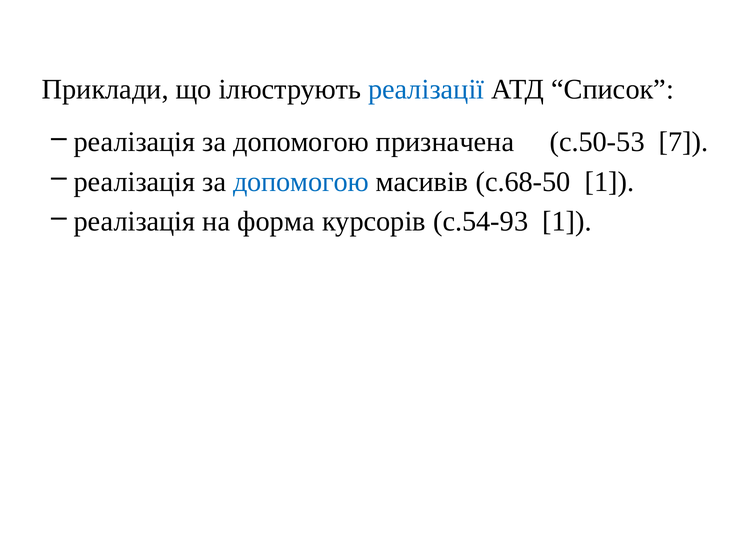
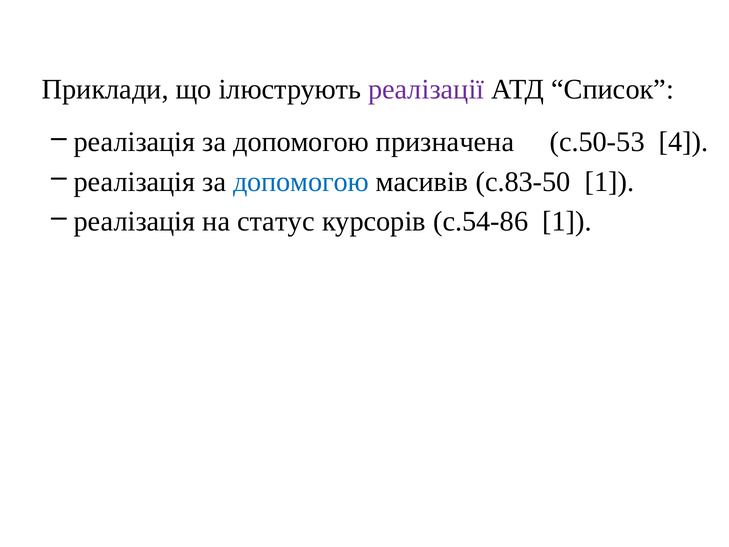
реалізації colour: blue -> purple (426, 89)
7: 7 -> 4 (684, 142)
с.68-50: с.68-50 -> с.83-50 (523, 182)
форма: форма -> статус (276, 221)
с.54-93: с.54-93 -> с.54-86 (481, 221)
